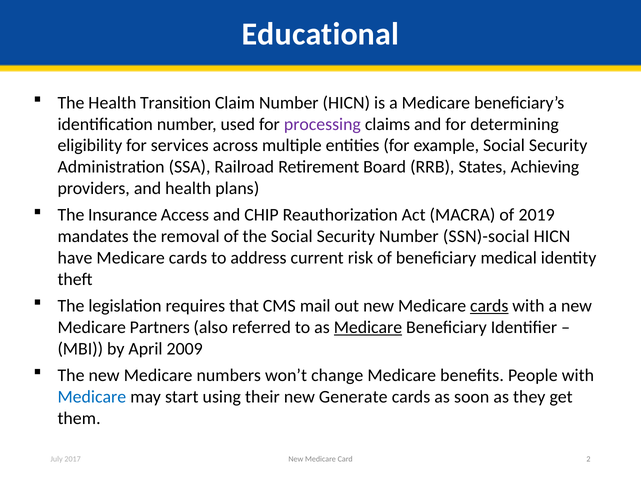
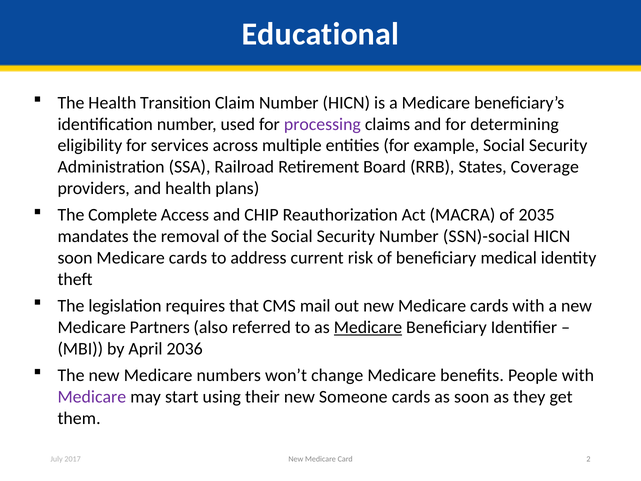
Achieving: Achieving -> Coverage (545, 167)
Insurance: Insurance -> Complete (123, 215)
2019: 2019 -> 2035 (537, 215)
have: have -> soon (75, 258)
cards underline: present -> none (489, 306)
2009: 2009 -> 2036 (185, 349)
Medicare colour: blue -> purple (92, 397)
Generate: Generate -> Someone (353, 397)
